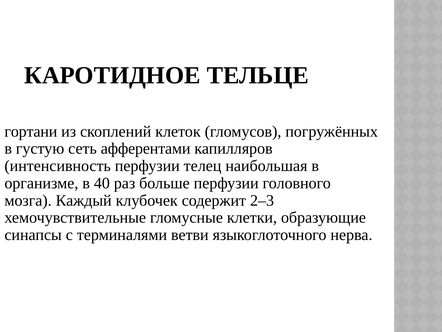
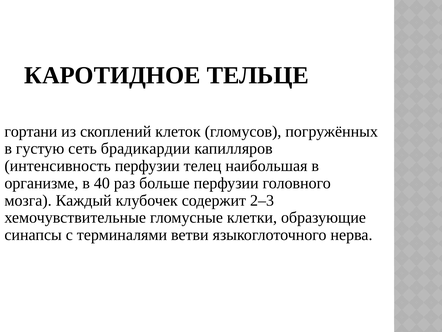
афферентами: афферентами -> брадикардии (145, 148)
